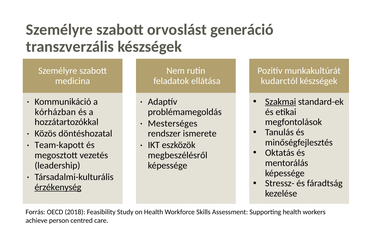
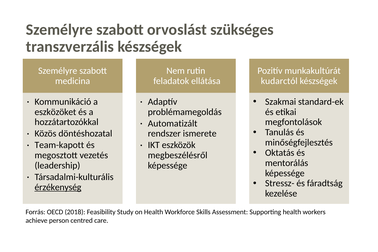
generáció: generáció -> szükséges (242, 30)
Szakmai underline: present -> none (281, 102)
kórházban: kórházban -> eszközöket (55, 112)
Mesterséges: Mesterséges -> Automatizált (173, 123)
